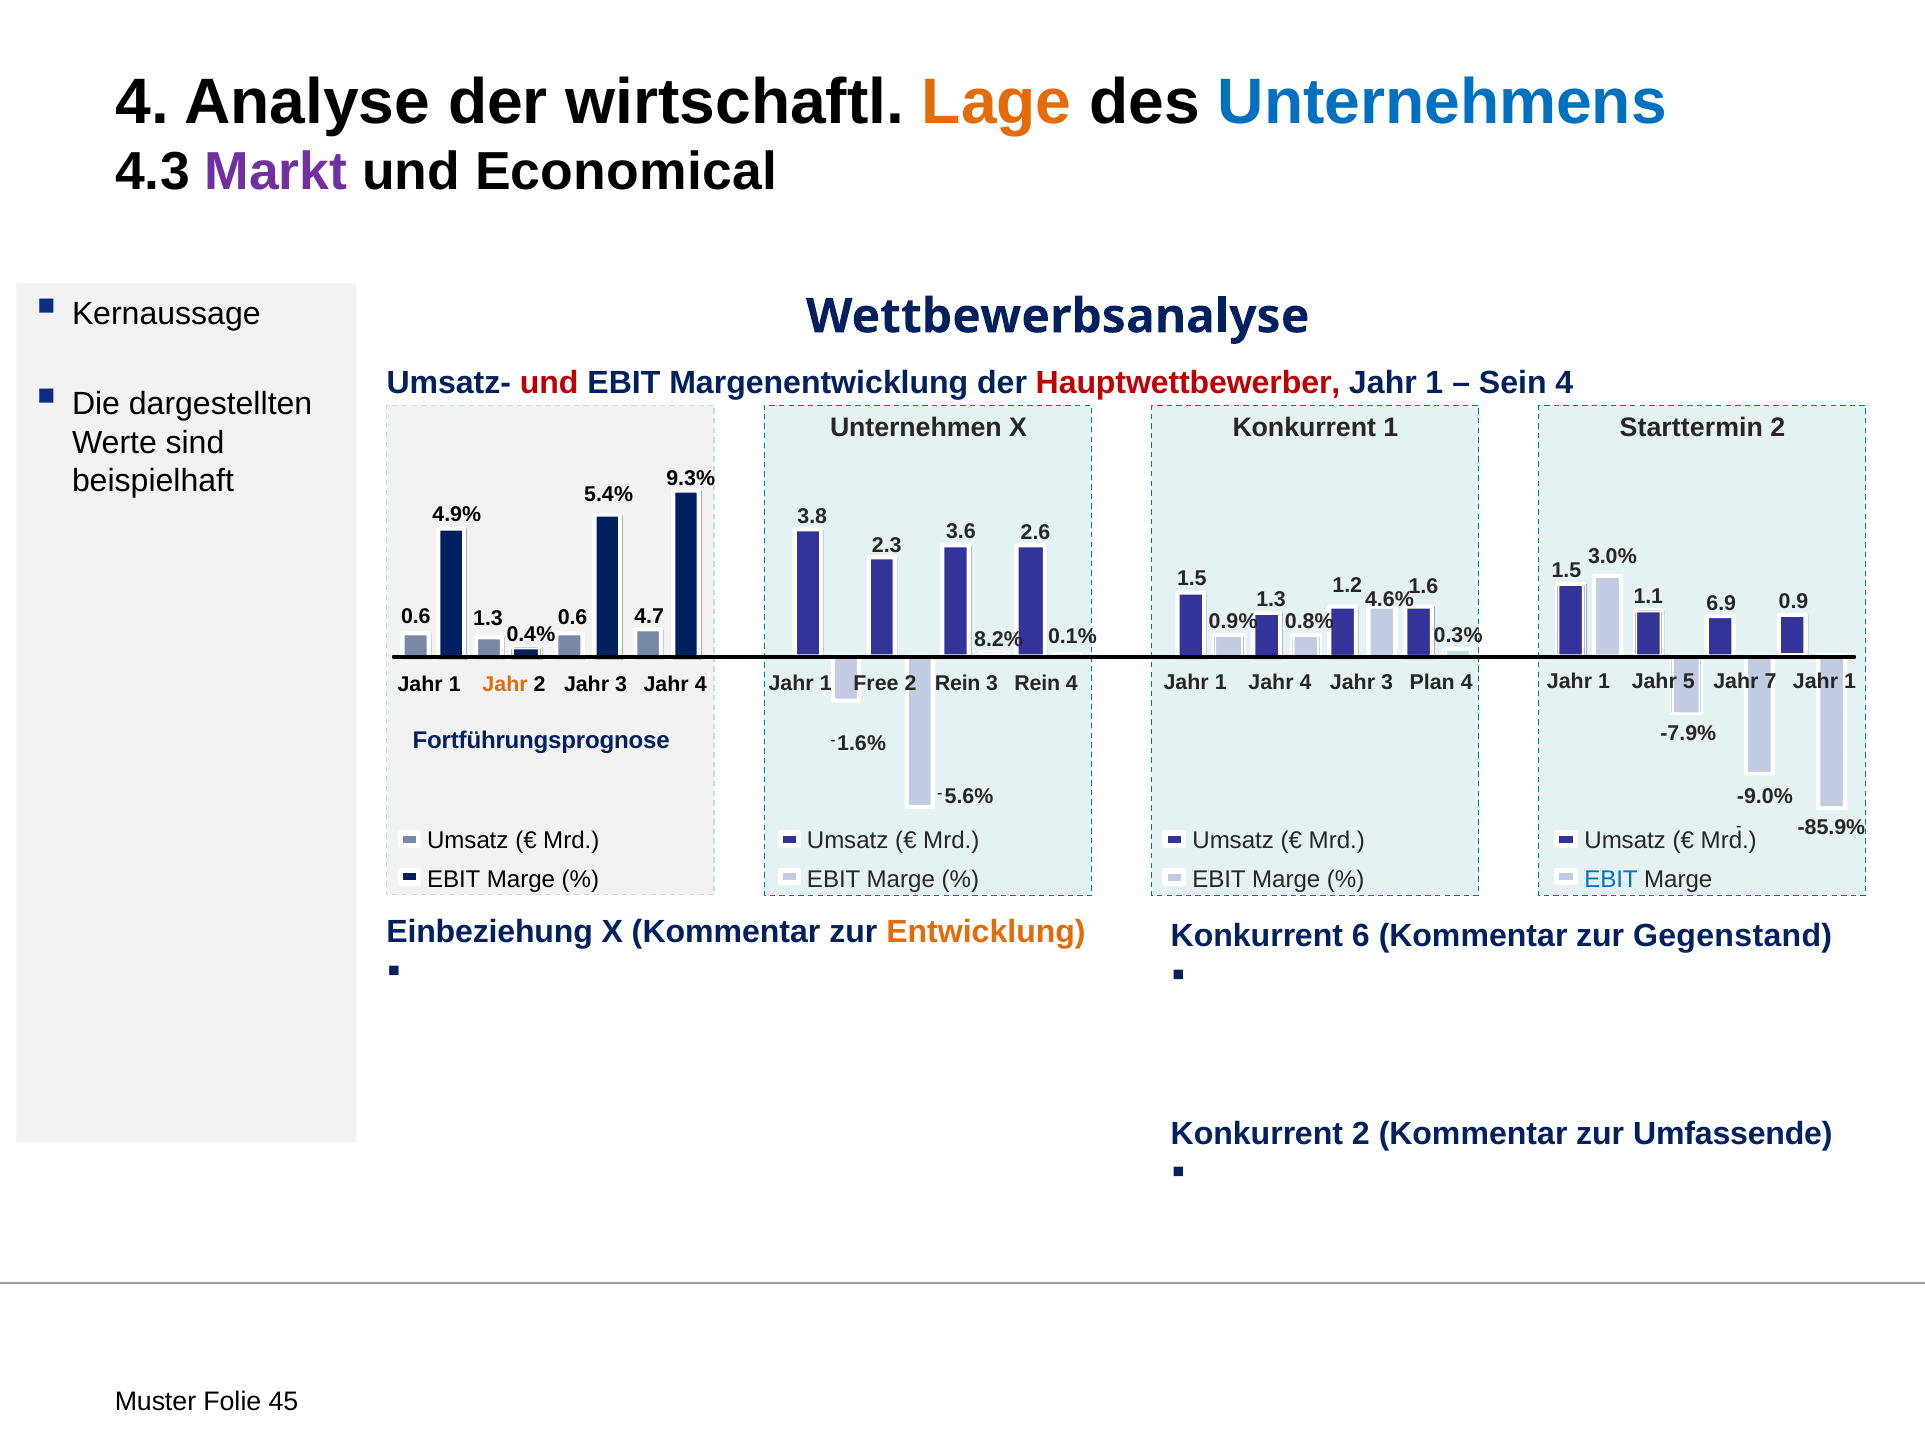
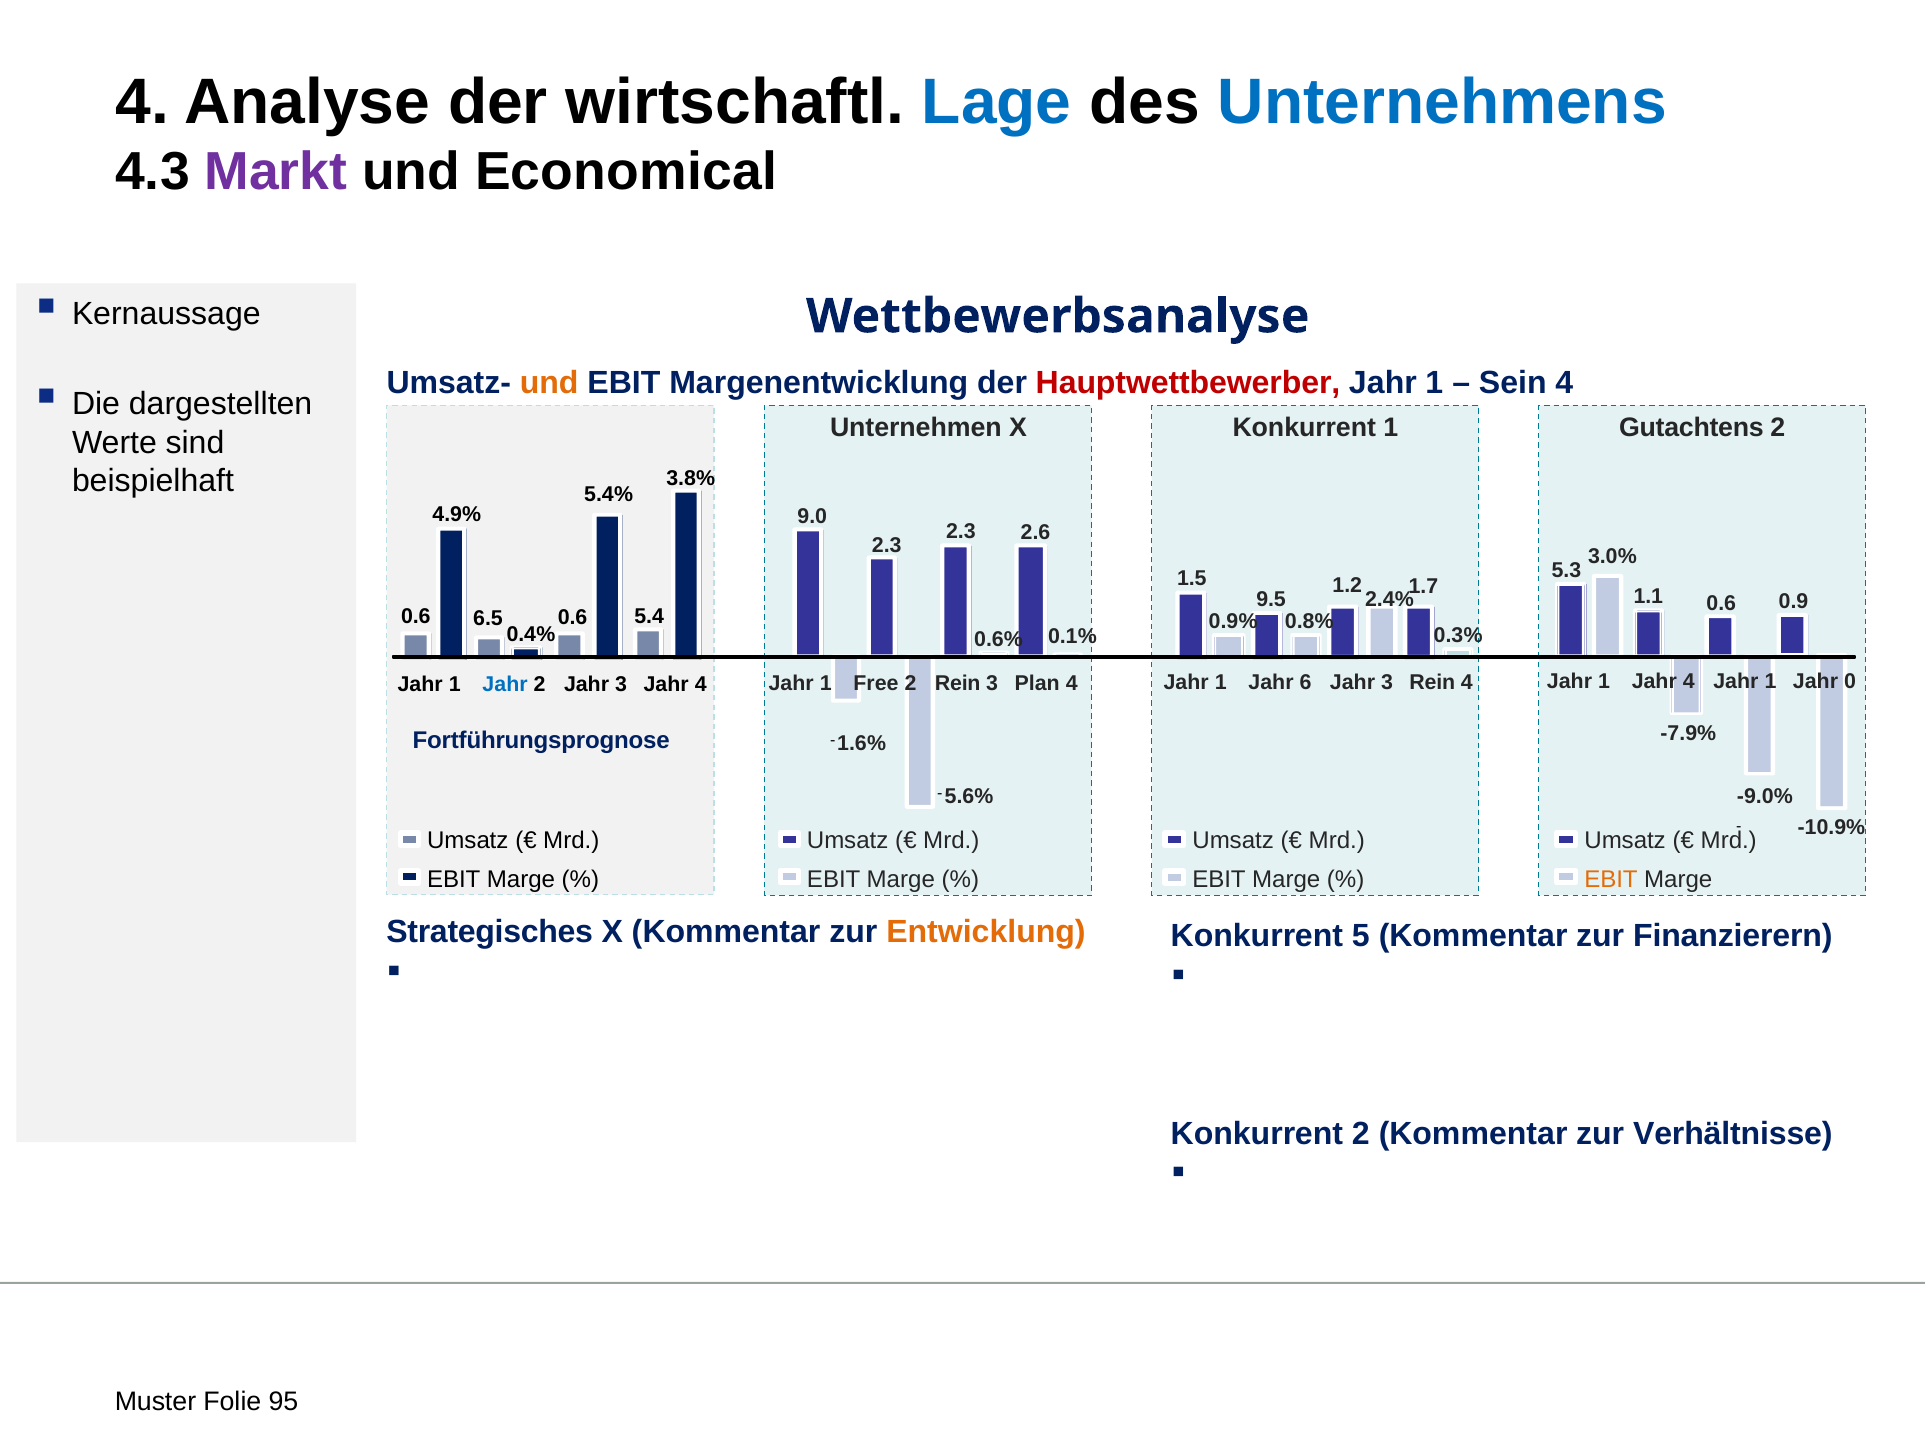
Lage colour: orange -> blue (997, 102)
und colour: red -> orange (549, 382)
Starttermin: Starttermin -> Gutachtens (1691, 427)
9.3%: 9.3% -> 3.8% (691, 478)
3.8: 3.8 -> 9.0 (812, 516)
3.6: 3.6 -> 2.3 (961, 531)
1.5: 1.5 -> 5.3 (1566, 570)
1.6: 1.6 -> 1.7 (1423, 586)
1.1 6.9: 6.9 -> 0.6 (1721, 603)
4.6%: 4.6% -> 2.4% (1389, 599)
1.3: 1.3 -> 9.5 (1271, 599)
0.6 1.3: 1.3 -> 6.5 (488, 619)
4.7: 4.7 -> 5.4 (649, 616)
8.2%: 8.2% -> 0.6% (998, 639)
3 Rein: Rein -> Plan (1037, 684)
1 Jahr 4: 4 -> 6 (1306, 683)
3 Plan: Plan -> Rein (1432, 683)
1 Jahr 5: 5 -> 4 (1689, 682)
7: 7 -> 1 (1770, 682)
1: 1 -> 0 (1850, 682)
Jahr colour: orange -> blue (505, 685)
-85.9%: -85.9% -> -10.9% (1831, 827)
EBIT colour: blue -> orange (1611, 879)
Einbeziehung: Einbeziehung -> Strategisches (490, 932)
6: 6 -> 5 (1361, 936)
Gegenstand: Gegenstand -> Finanzierern (1733, 936)
Umfassende: Umfassende -> Verhältnisse (1733, 1133)
45: 45 -> 95 (283, 1401)
